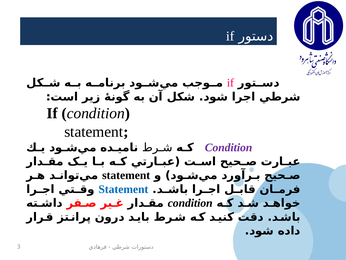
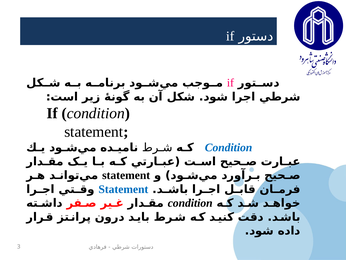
Condition colour: purple -> blue (229, 147)
